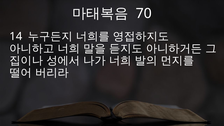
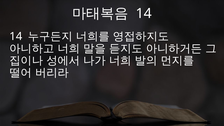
70: 70 -> 14 (144, 13)
